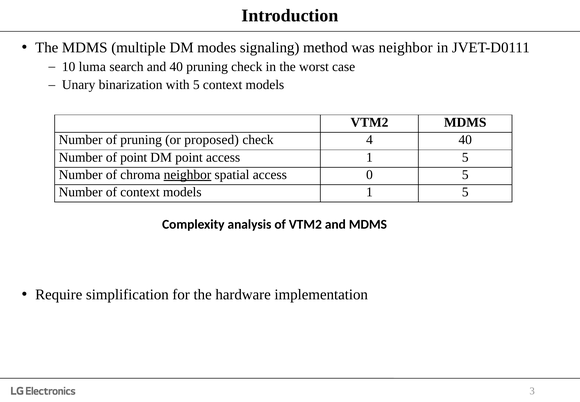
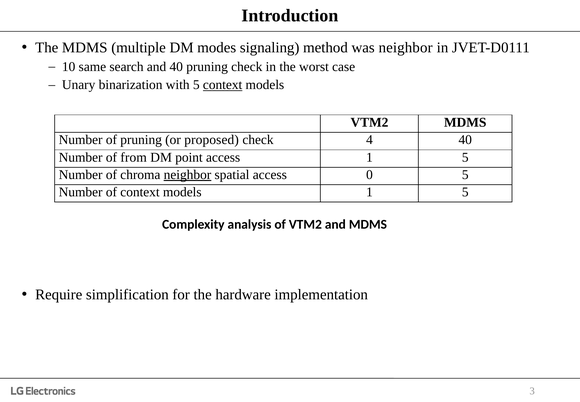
luma: luma -> same (92, 67)
context underline: none -> present (223, 85)
of point: point -> from (134, 157)
